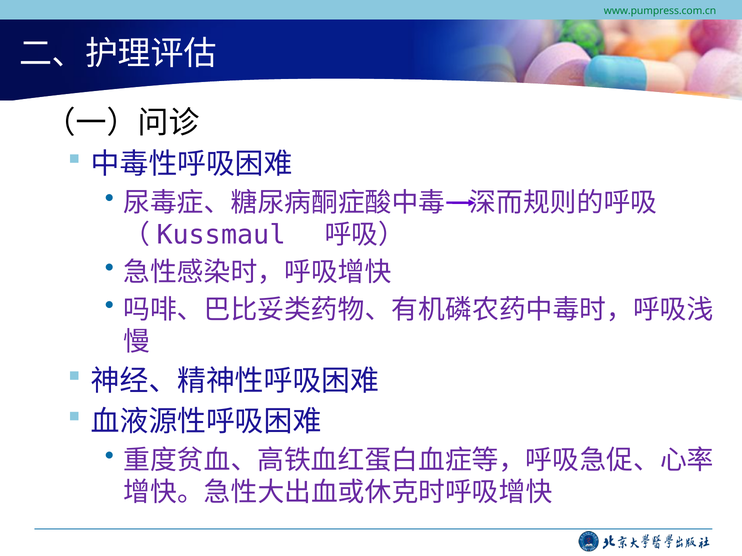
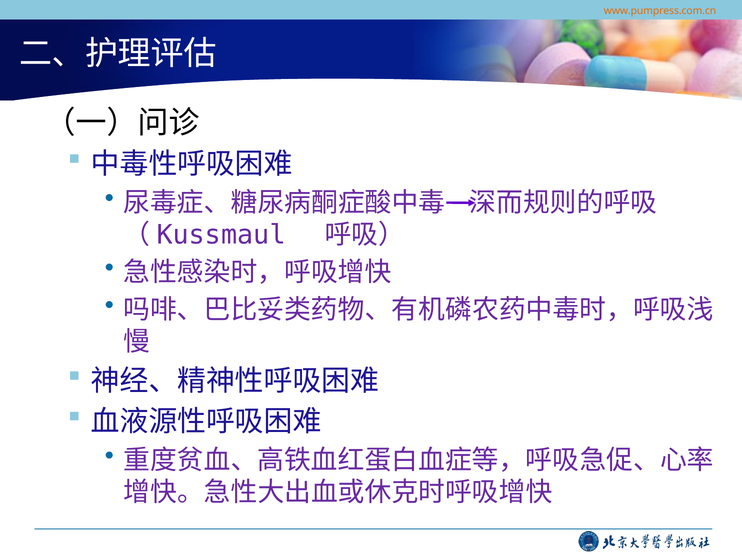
www.pumpress.com.cn colour: green -> orange (660, 11)
